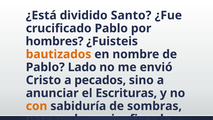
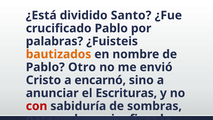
hombres: hombres -> palabras (54, 41)
Lado: Lado -> Otro (82, 67)
pecados: pecados -> encarnó (100, 80)
con colour: orange -> red (37, 106)
